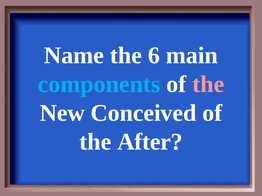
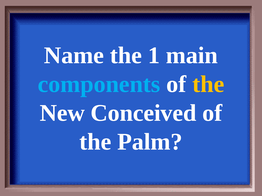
6: 6 -> 1 (154, 56)
the colour: pink -> yellow (208, 84)
After: After -> Palm (150, 142)
